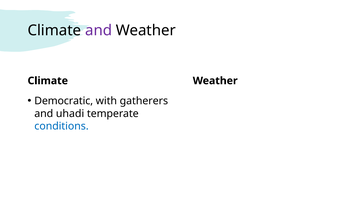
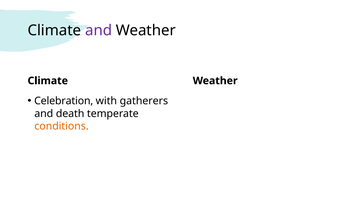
Democratic: Democratic -> Celebration (64, 101)
uhadi: uhadi -> death (70, 114)
conditions colour: blue -> orange (61, 126)
